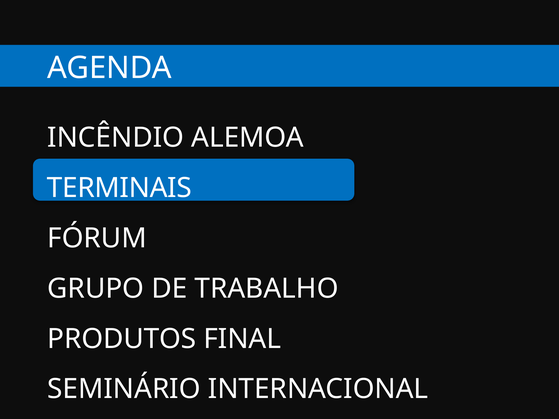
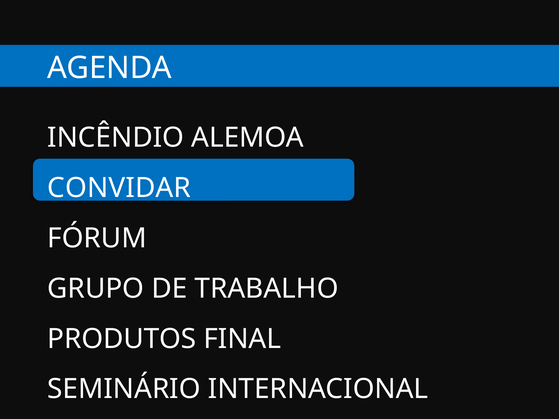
TERMINAIS: TERMINAIS -> CONVIDAR (119, 188)
